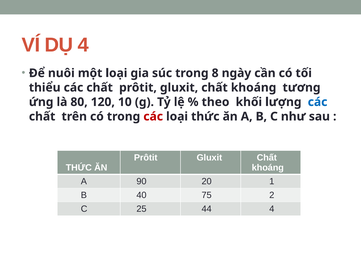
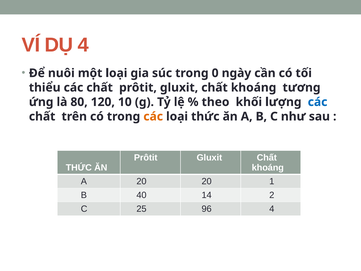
8: 8 -> 0 (215, 73)
các colour: red -> orange (153, 116)
A 90: 90 -> 20 (141, 181)
75: 75 -> 14 (207, 195)
44: 44 -> 96 (207, 209)
